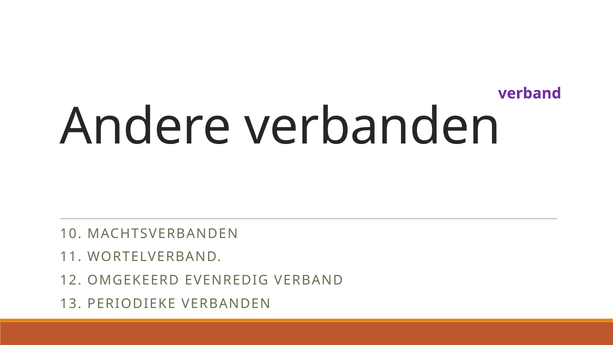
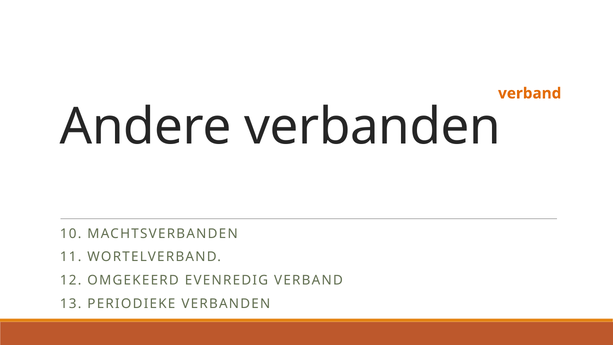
verband colour: purple -> orange (530, 93)
